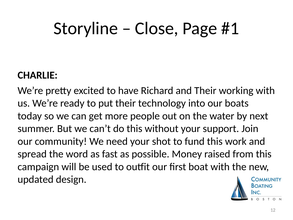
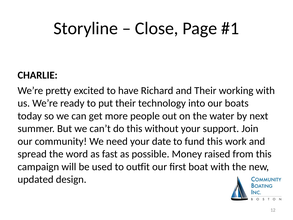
shot: shot -> date (161, 141)
